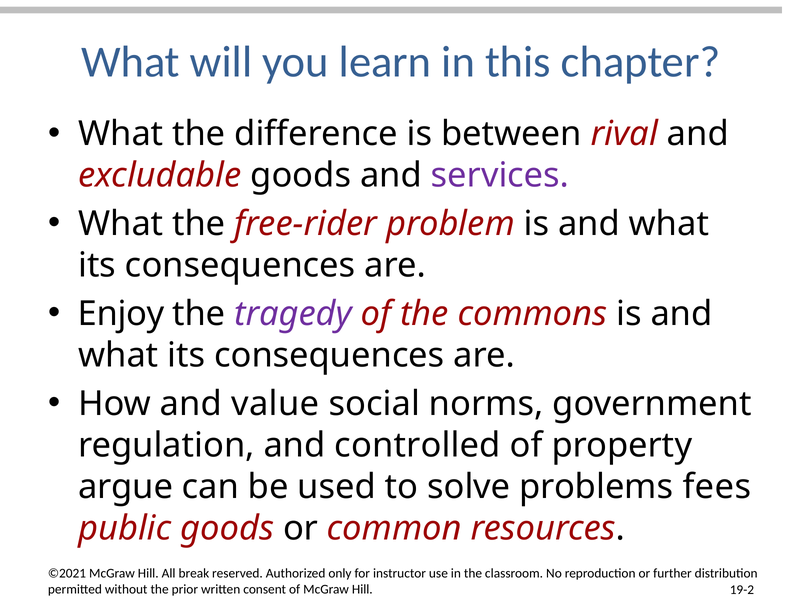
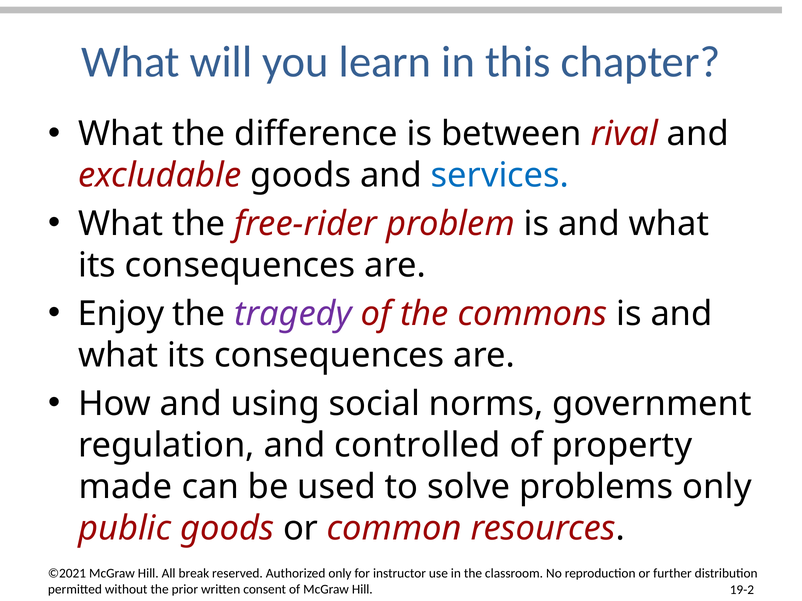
services colour: purple -> blue (500, 176)
value: value -> using (275, 404)
argue: argue -> made (125, 487)
problems fees: fees -> only (717, 487)
